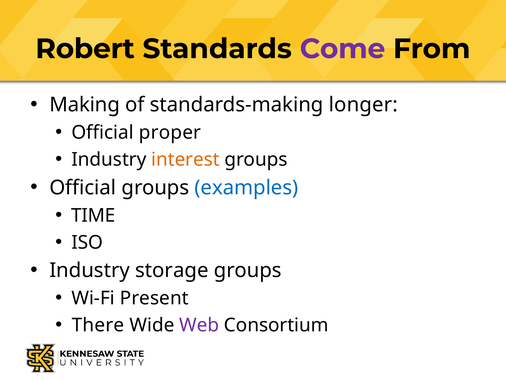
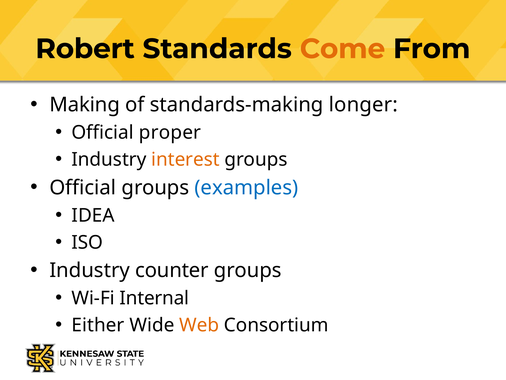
Come colour: purple -> orange (343, 49)
TIME: TIME -> IDEA (93, 215)
storage: storage -> counter (172, 270)
Present: Present -> Internal (154, 298)
There: There -> Either (98, 325)
Web colour: purple -> orange (199, 325)
